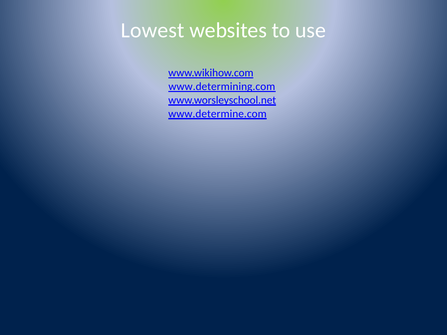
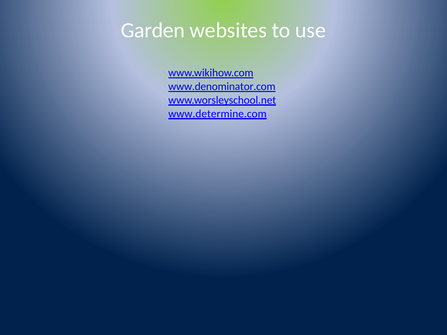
Lowest: Lowest -> Garden (153, 30)
www.determining.com: www.determining.com -> www.denominator.com (222, 87)
